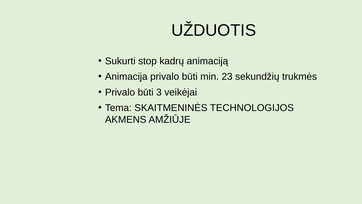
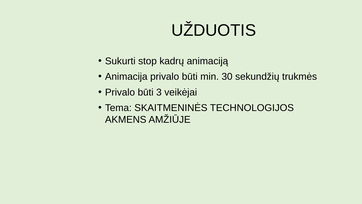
23: 23 -> 30 (227, 77)
